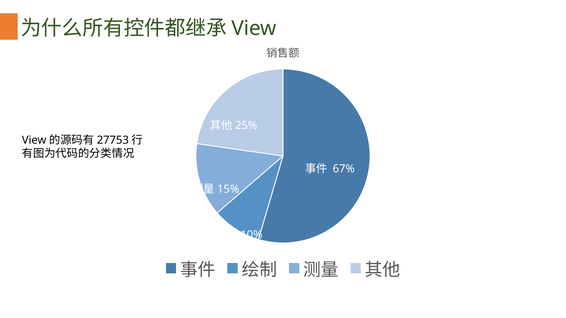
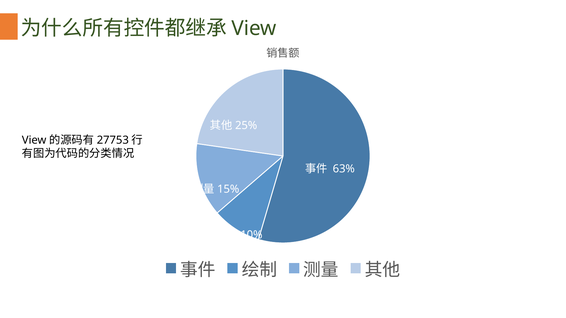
67%: 67% -> 63% (344, 169)
